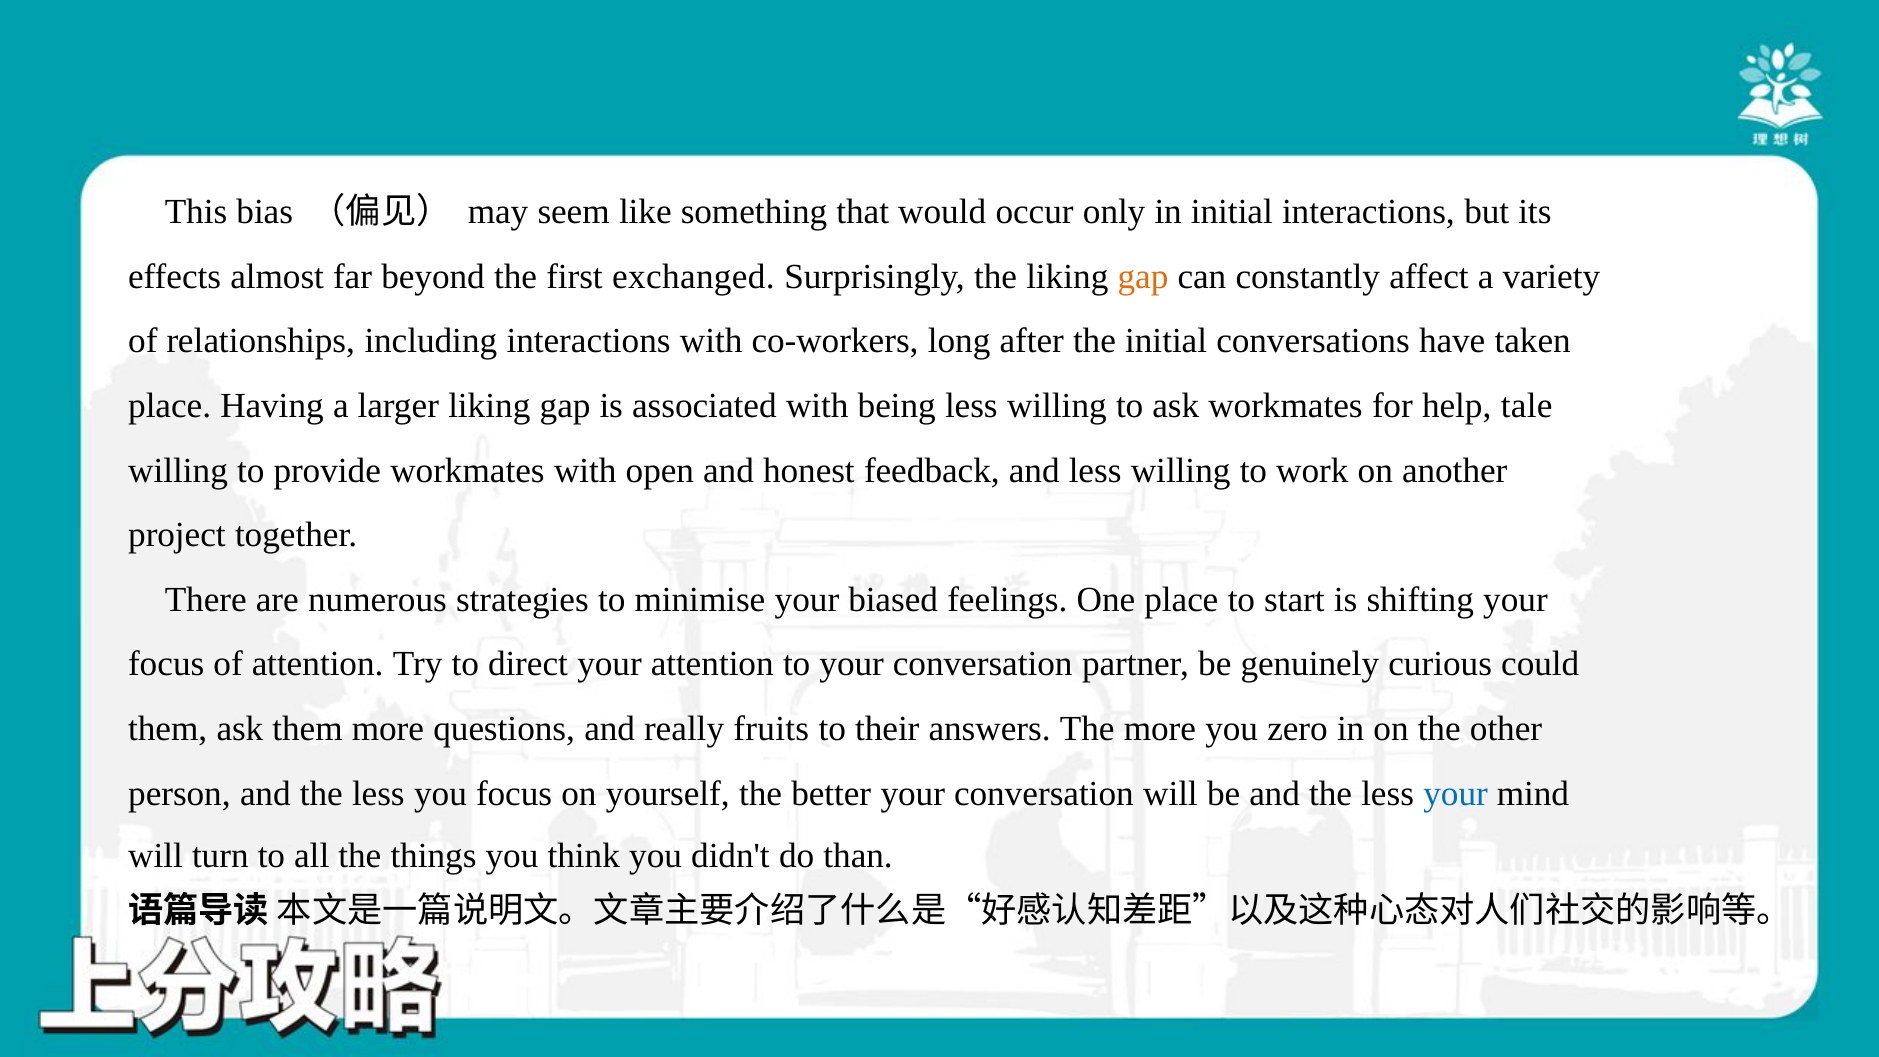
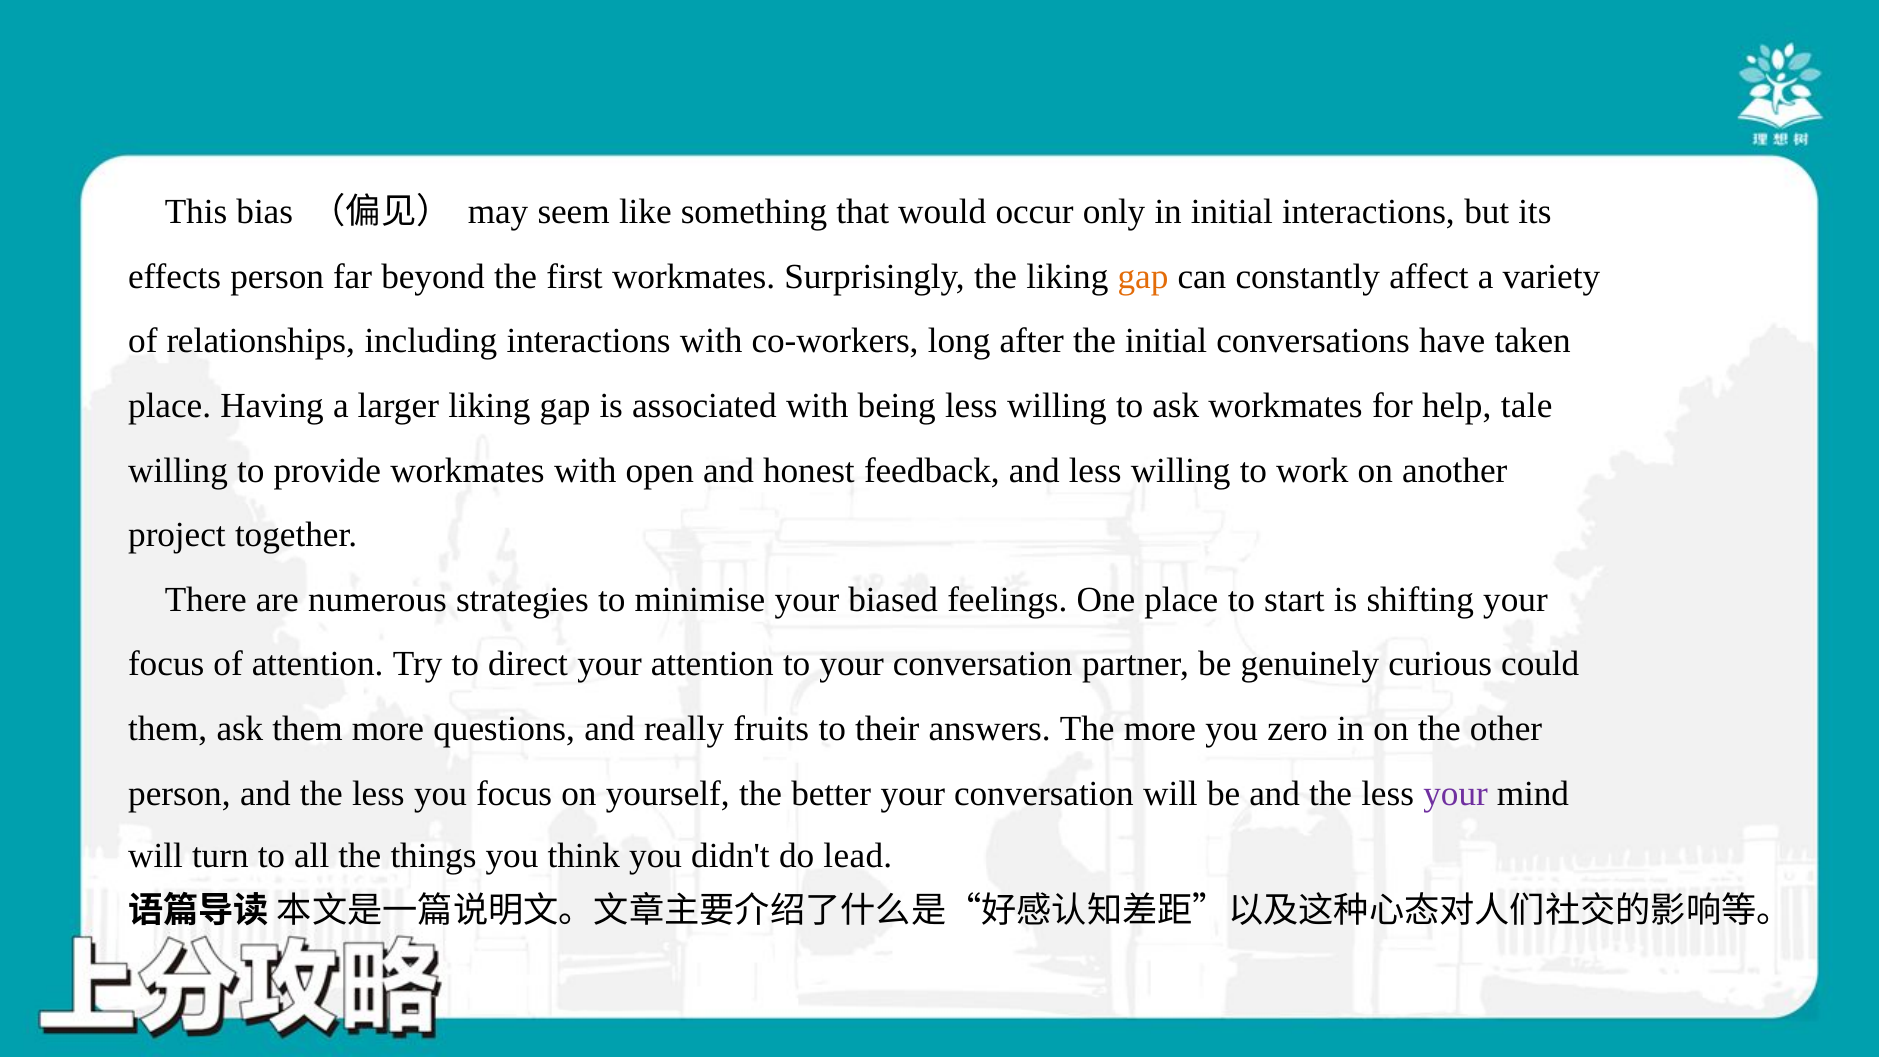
effects almost: almost -> person (277, 277)
first exchanged: exchanged -> workmates (694, 277)
your colour: blue -> purple (1456, 793)
than: than -> lead (858, 856)
